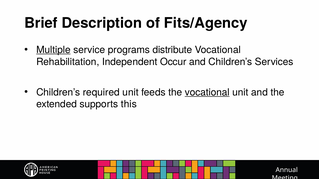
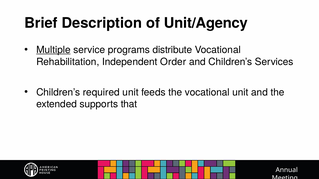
Fits/Agency: Fits/Agency -> Unit/Agency (206, 23)
Occur: Occur -> Order (173, 62)
vocational underline: present -> none (207, 92)
this: this -> that (129, 104)
